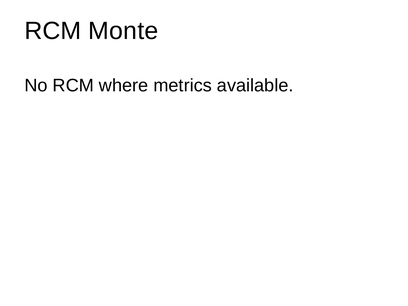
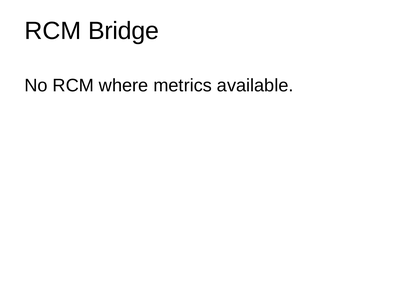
Monte: Monte -> Bridge (123, 31)
